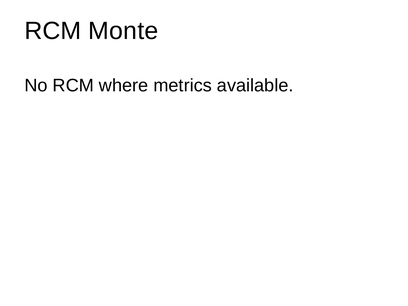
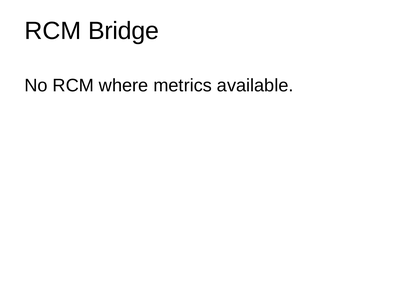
Monte: Monte -> Bridge (123, 31)
